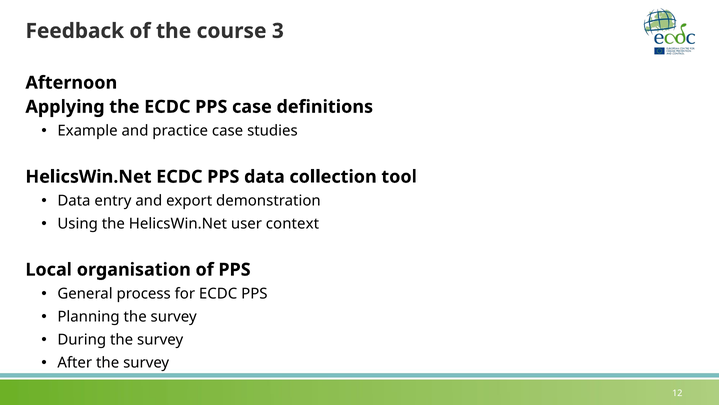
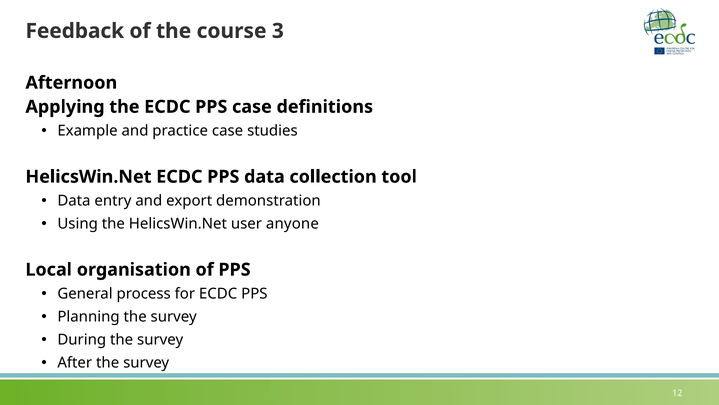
context: context -> anyone (292, 224)
